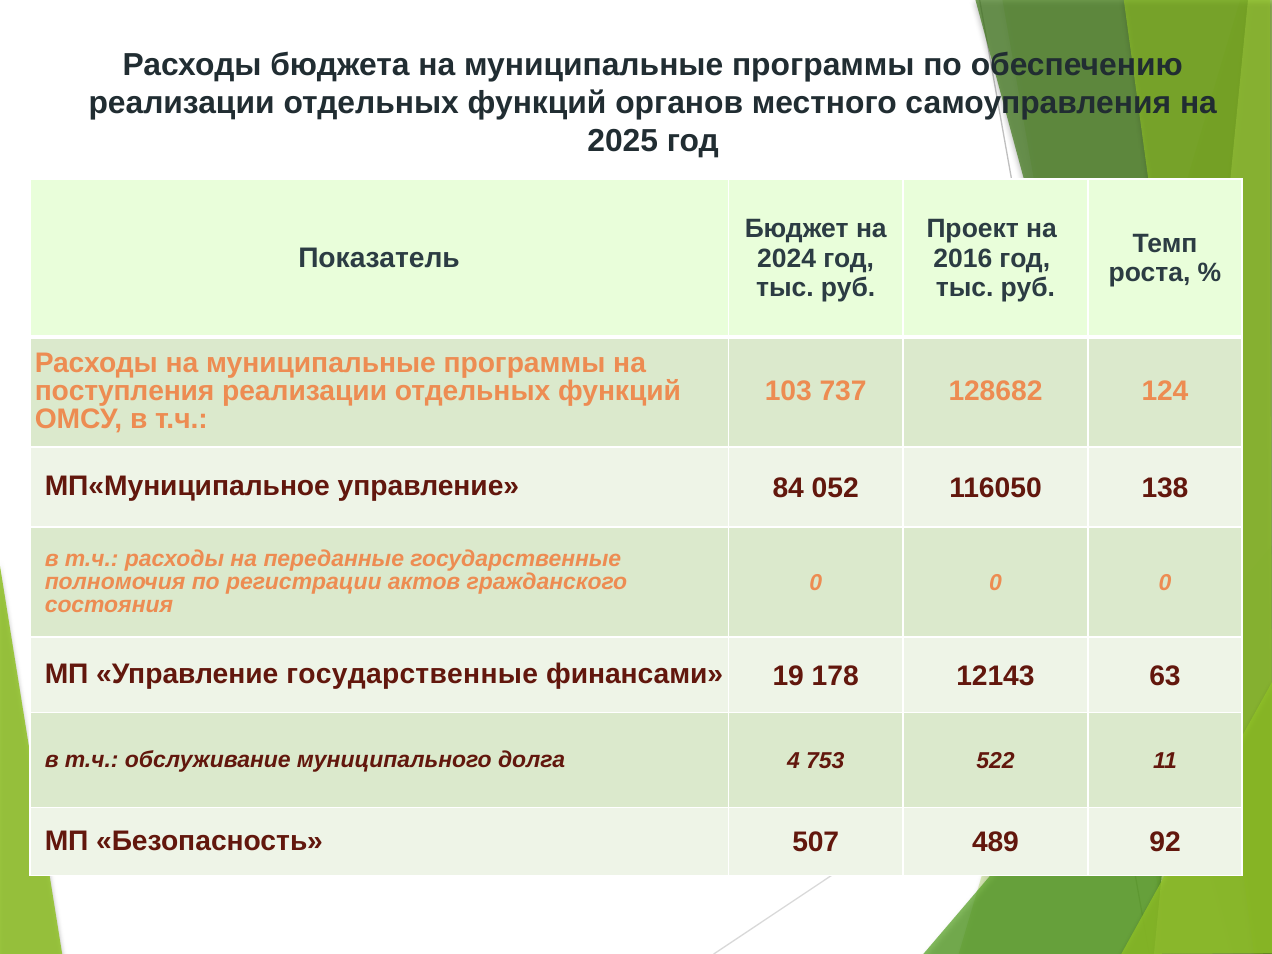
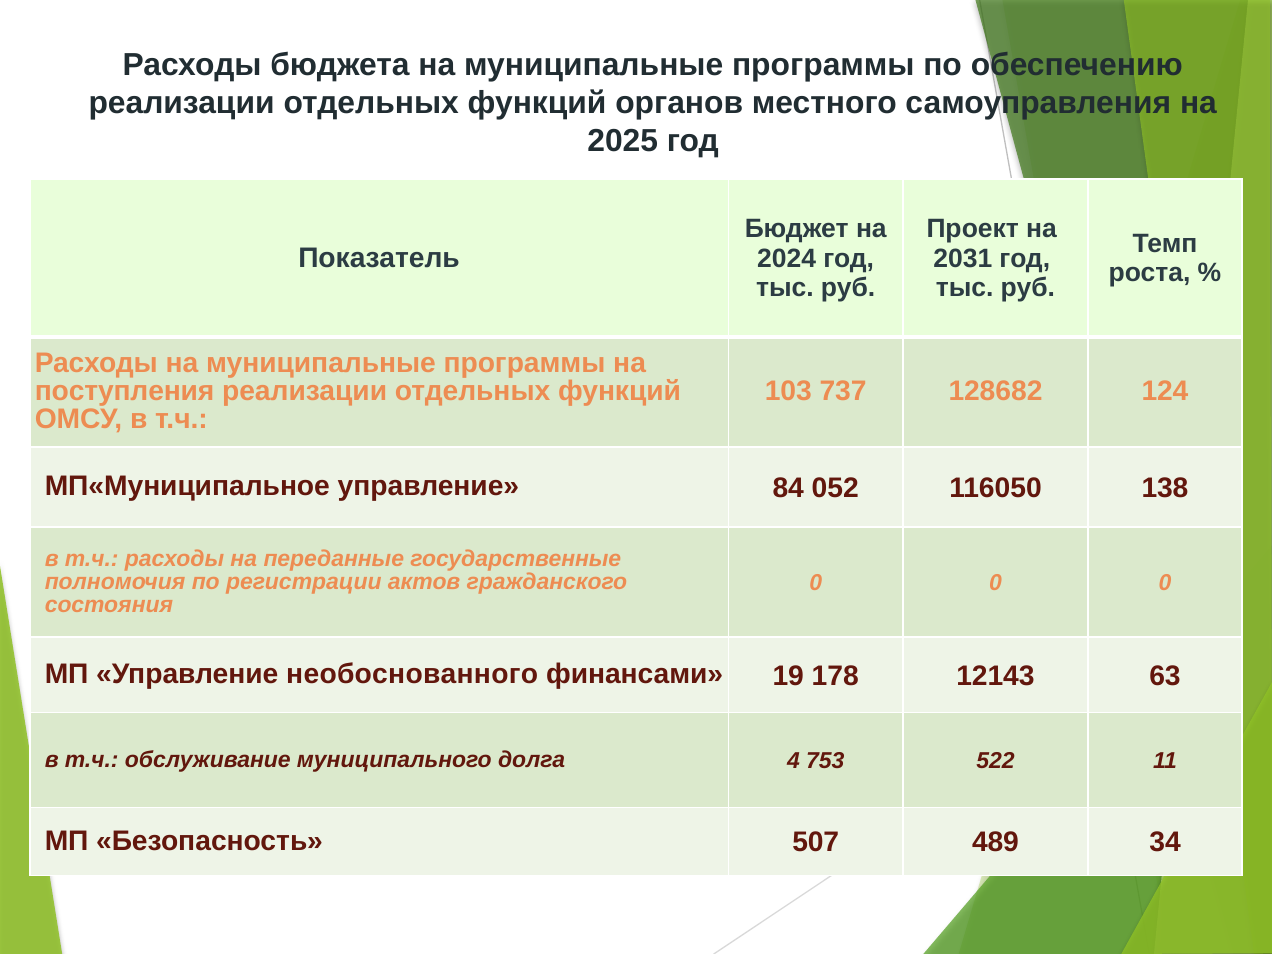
2016: 2016 -> 2031 (963, 258)
Управление государственные: государственные -> необоснованного (412, 675)
92: 92 -> 34 (1165, 842)
